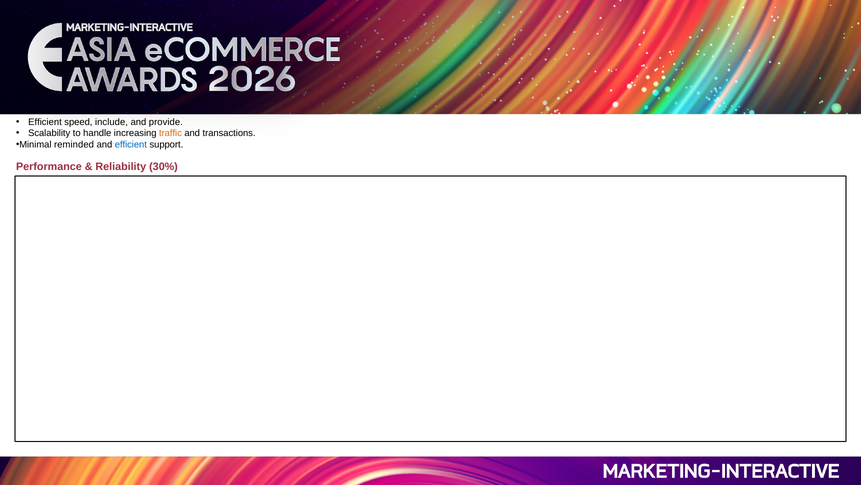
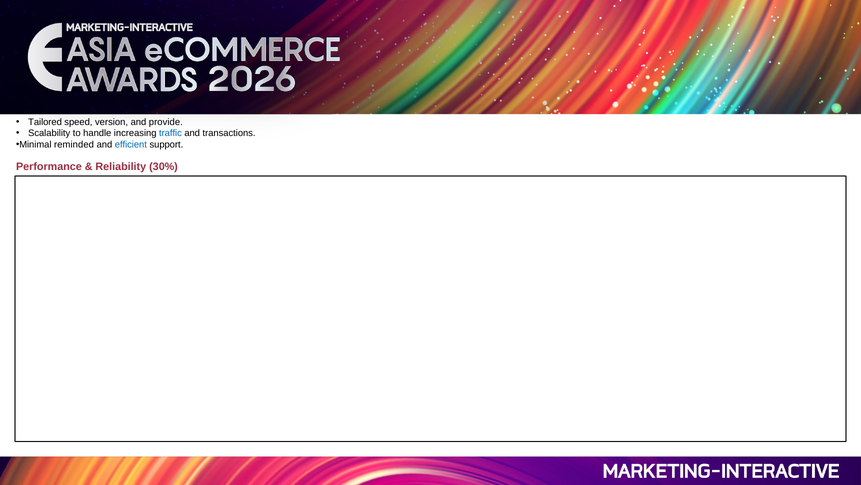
Efficient: Efficient -> Tailored (45, 122)
include: include -> version (112, 122)
traffic colour: orange -> blue (170, 133)
